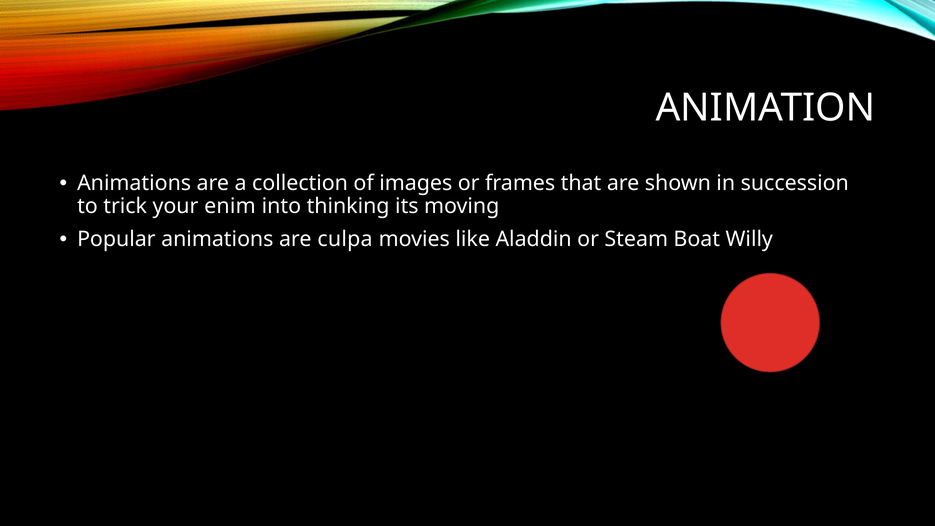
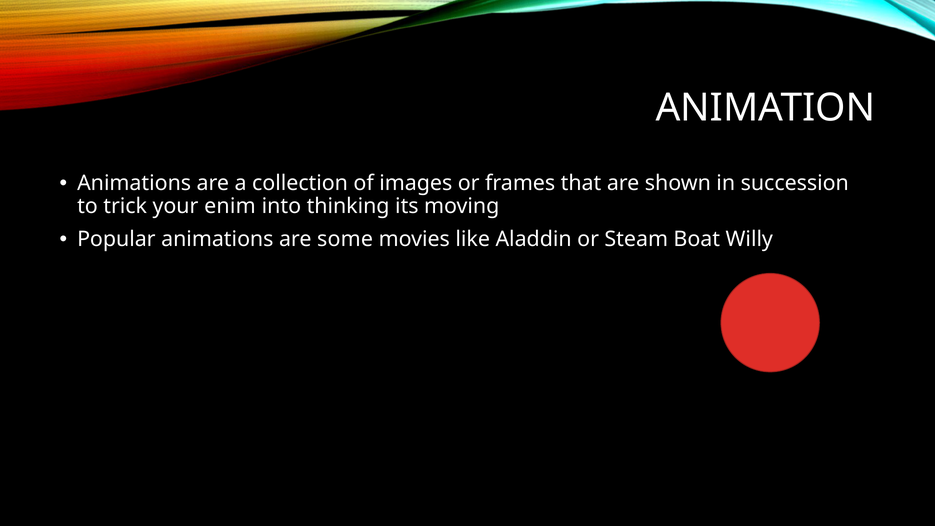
culpa: culpa -> some (345, 239)
